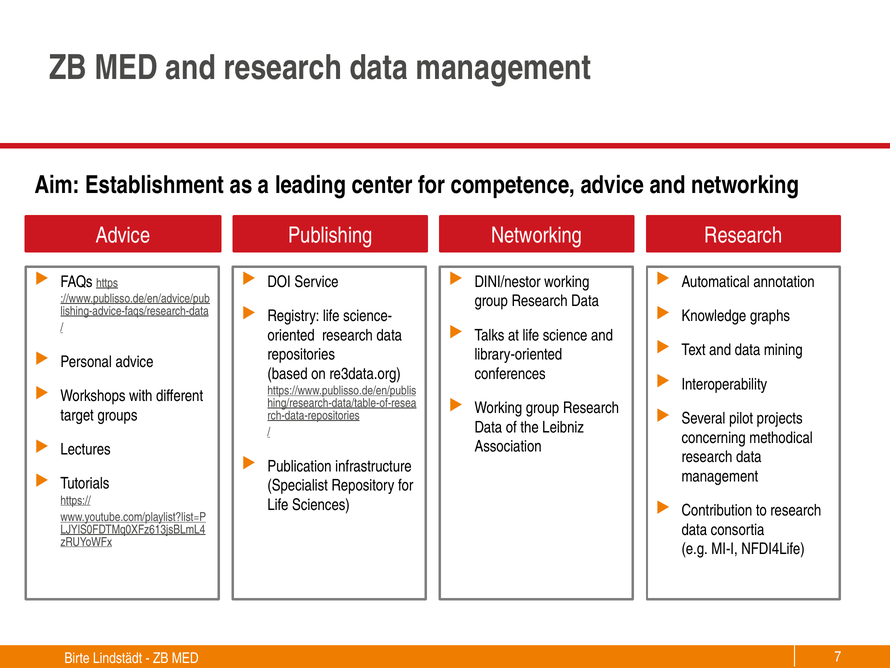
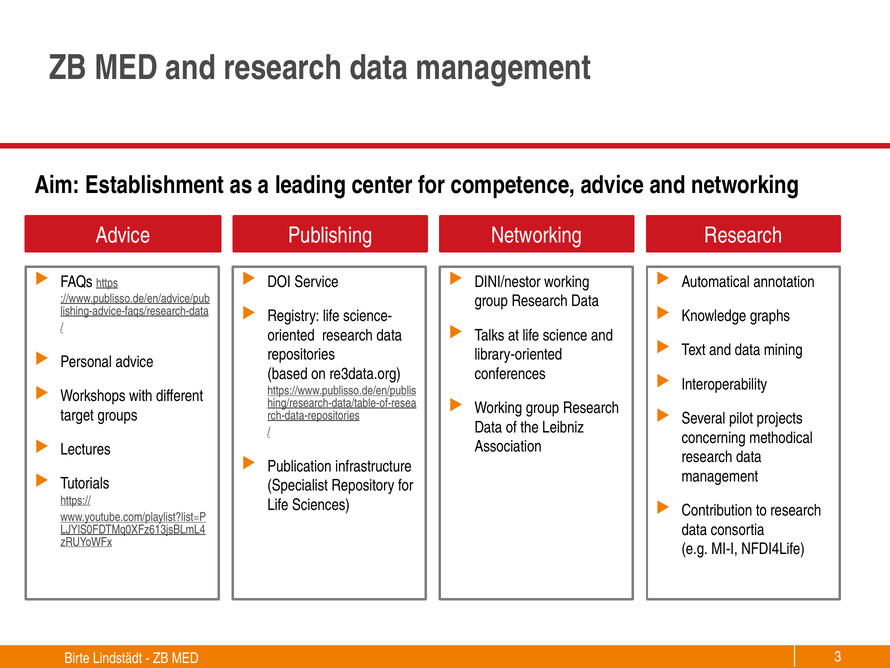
7: 7 -> 3 (838, 657)
